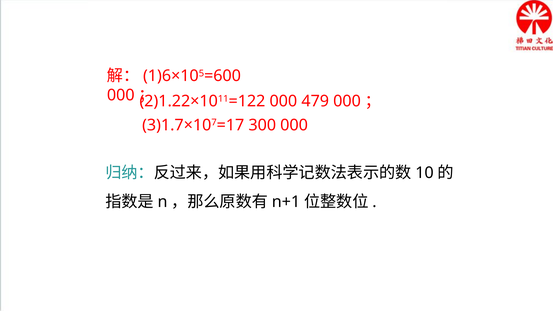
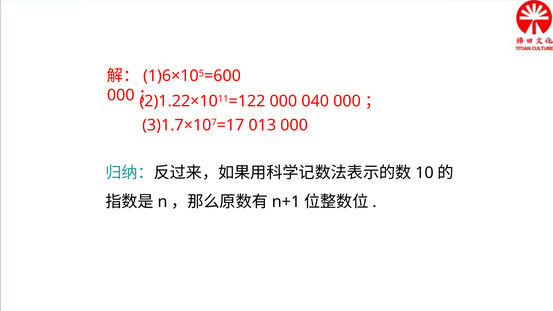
479: 479 -> 040 (315, 101)
300: 300 -> 013 (262, 125)
